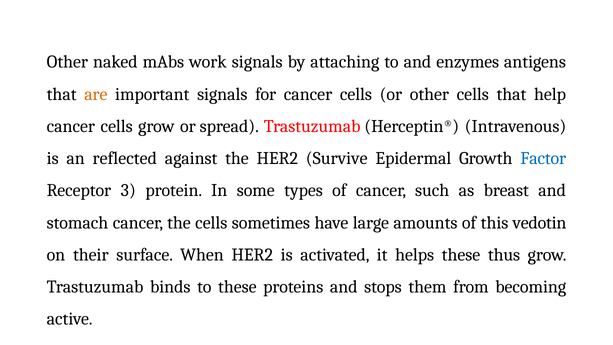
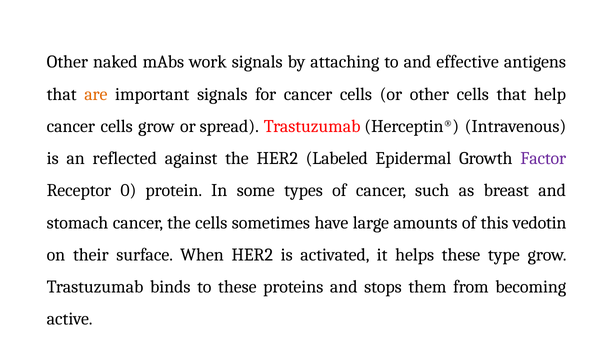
enzymes: enzymes -> effective (468, 62)
Survive: Survive -> Labeled (337, 158)
Factor colour: blue -> purple (543, 158)
3: 3 -> 0 (128, 190)
thus: thus -> type (504, 255)
